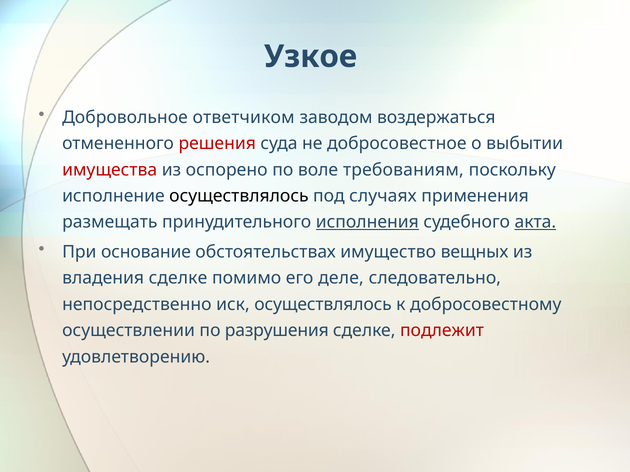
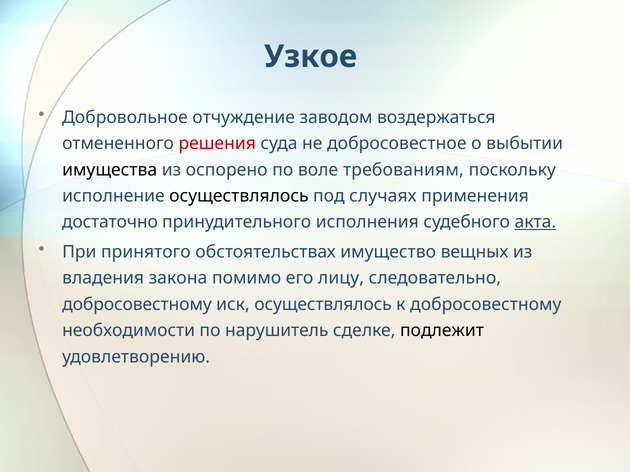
ответчиком: ответчиком -> отчуждение (244, 117)
имущества colour: red -> black (110, 170)
размещать: размещать -> достаточно (110, 222)
исполнения underline: present -> none (367, 222)
основание: основание -> принятого (146, 252)
владения сделке: сделке -> закона (178, 278)
деле: деле -> лицу (341, 278)
непосредственно: непосредственно -> добросовестному (137, 305)
осуществлении: осуществлении -> необходимости (129, 331)
разрушения: разрушения -> нарушитель (277, 331)
подлежит colour: red -> black (442, 331)
